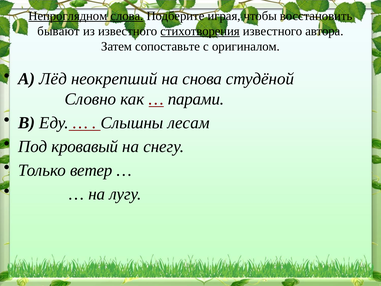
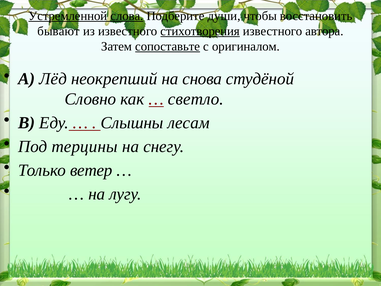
Непроглядном: Непроглядном -> Устремленной (68, 16)
играя: играя -> души (224, 16)
сопоставьте underline: none -> present (168, 46)
парами: парами -> светло (196, 99)
кровавый: кровавый -> терцины (85, 146)
